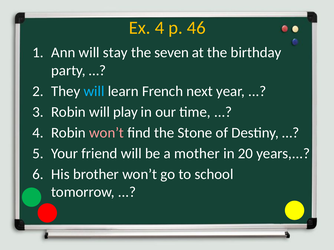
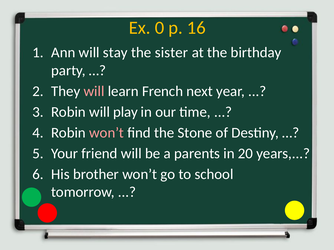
Ex 4: 4 -> 0 (160, 28)
46: 46 -> 16 (196, 28)
seven: seven -> sister (171, 53)
will colour: light blue -> pink (94, 91)
mother: mother -> parents (197, 154)
